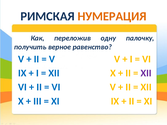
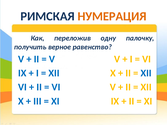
XII colour: purple -> blue (146, 73)
